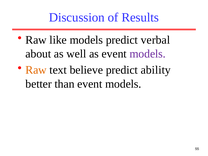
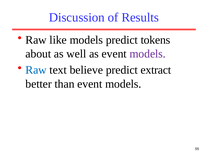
verbal: verbal -> tokens (156, 40)
Raw colour: orange -> blue (36, 70)
ability: ability -> extract (156, 70)
